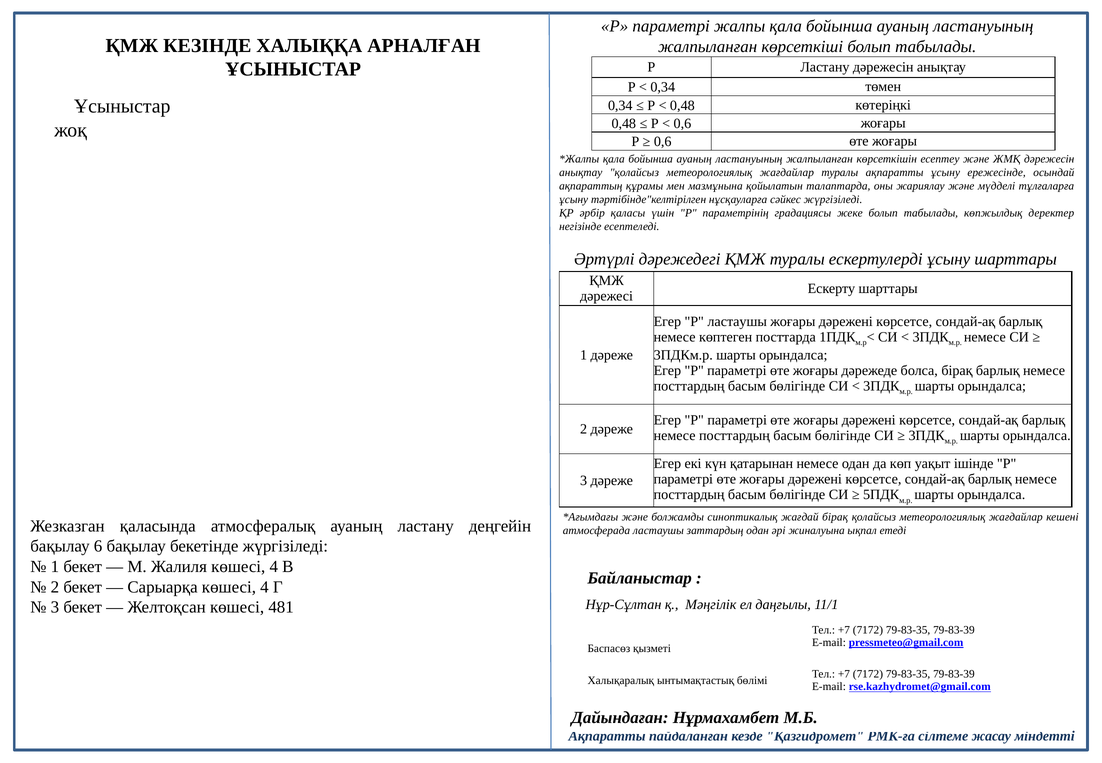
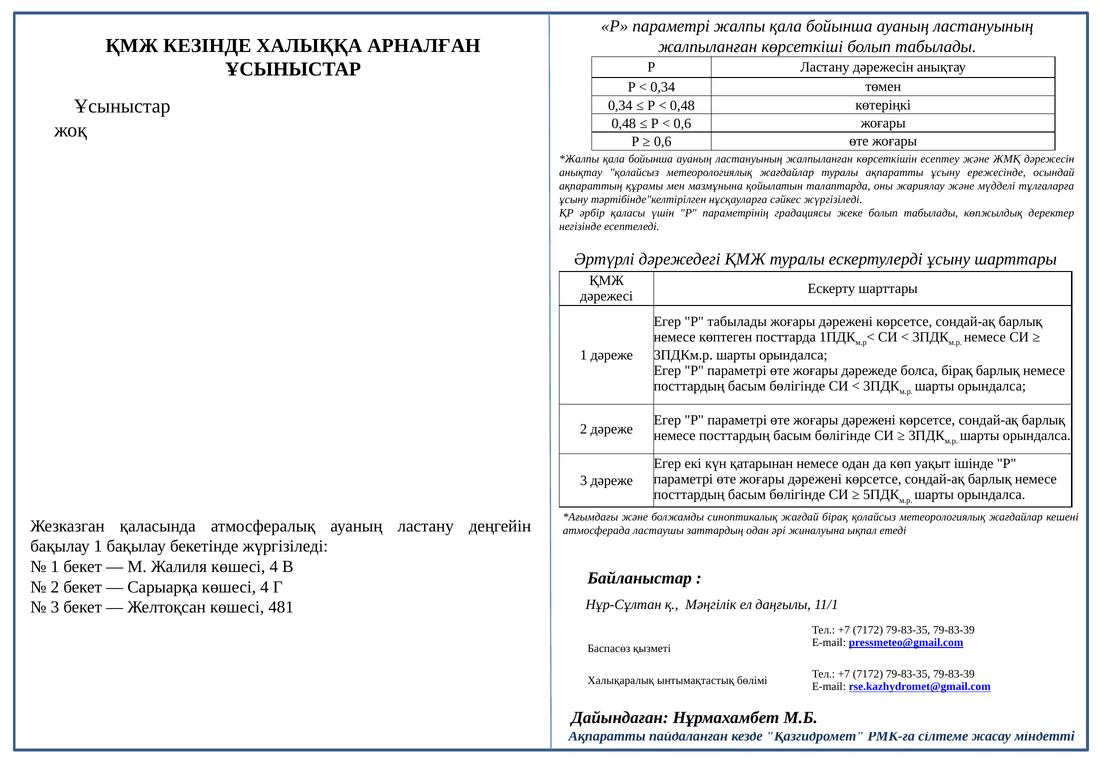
Р ластаушы: ластаушы -> табылады (737, 321)
бақылау 6: 6 -> 1 (98, 546)
